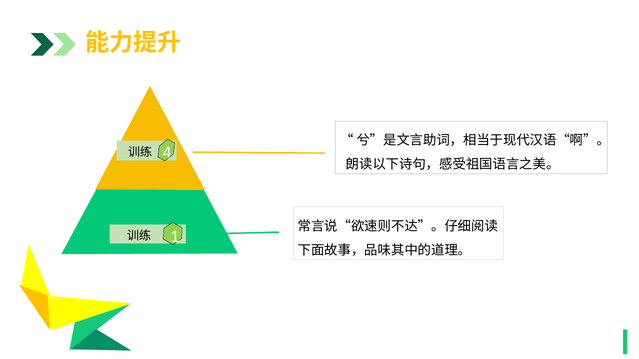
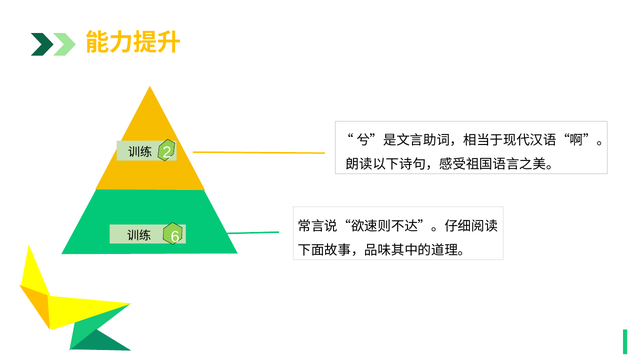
4: 4 -> 2 (167, 153)
1: 1 -> 6 (175, 237)
